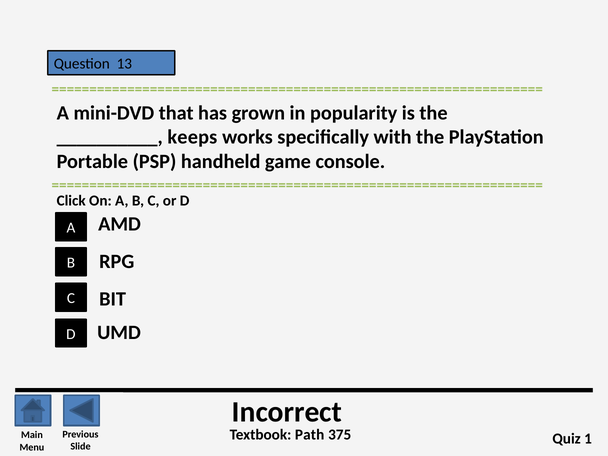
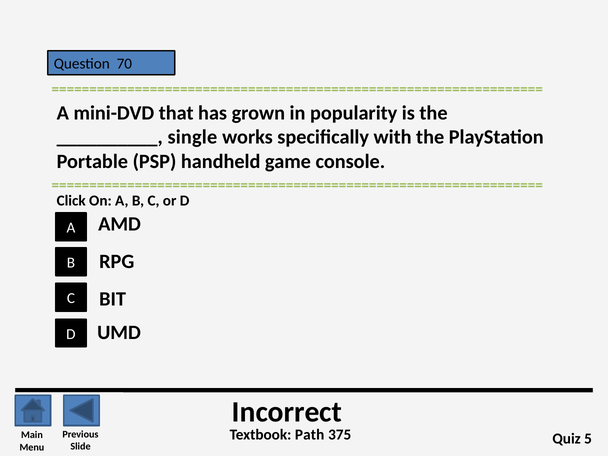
13: 13 -> 70 (124, 64)
keeps: keeps -> single (192, 137)
1: 1 -> 5 (588, 439)
